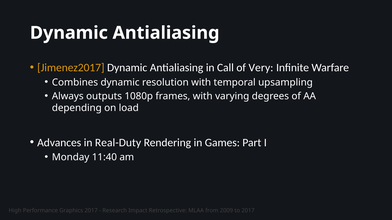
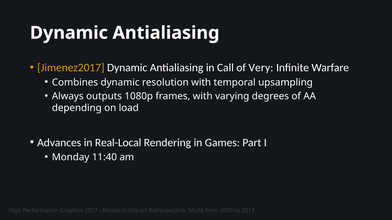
Real-Duty: Real-Duty -> Real-Local (118, 143)
